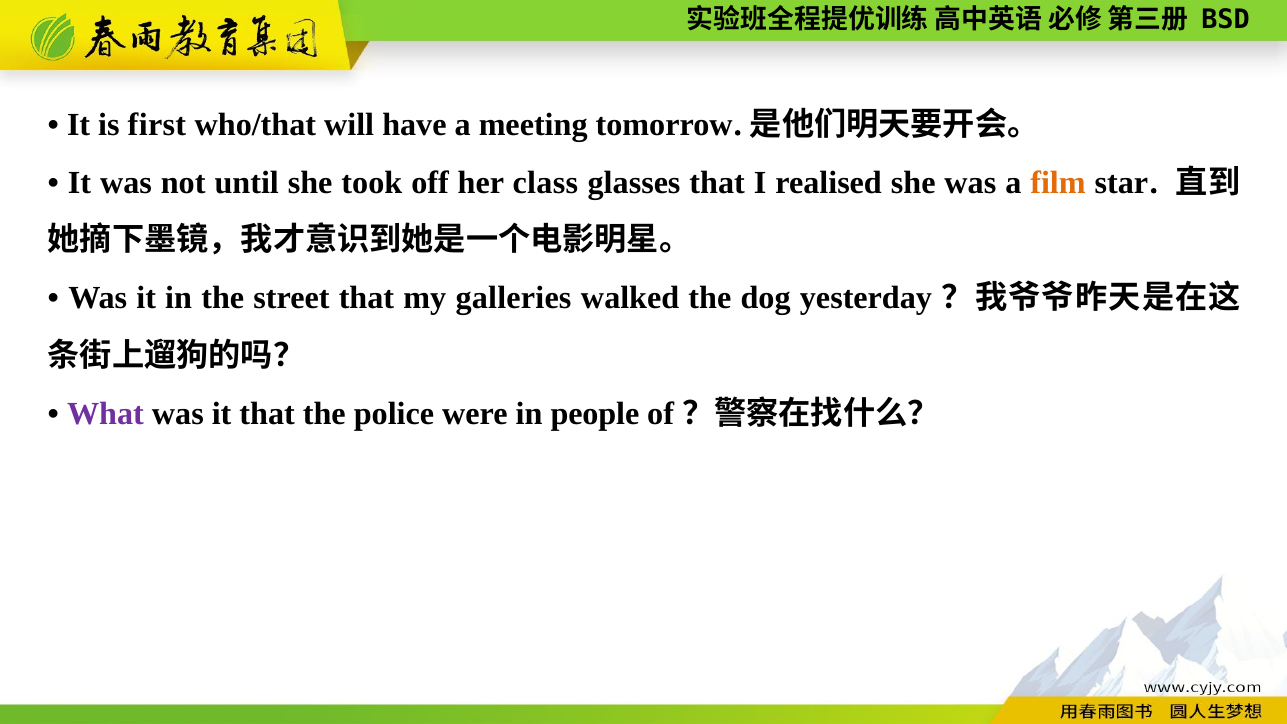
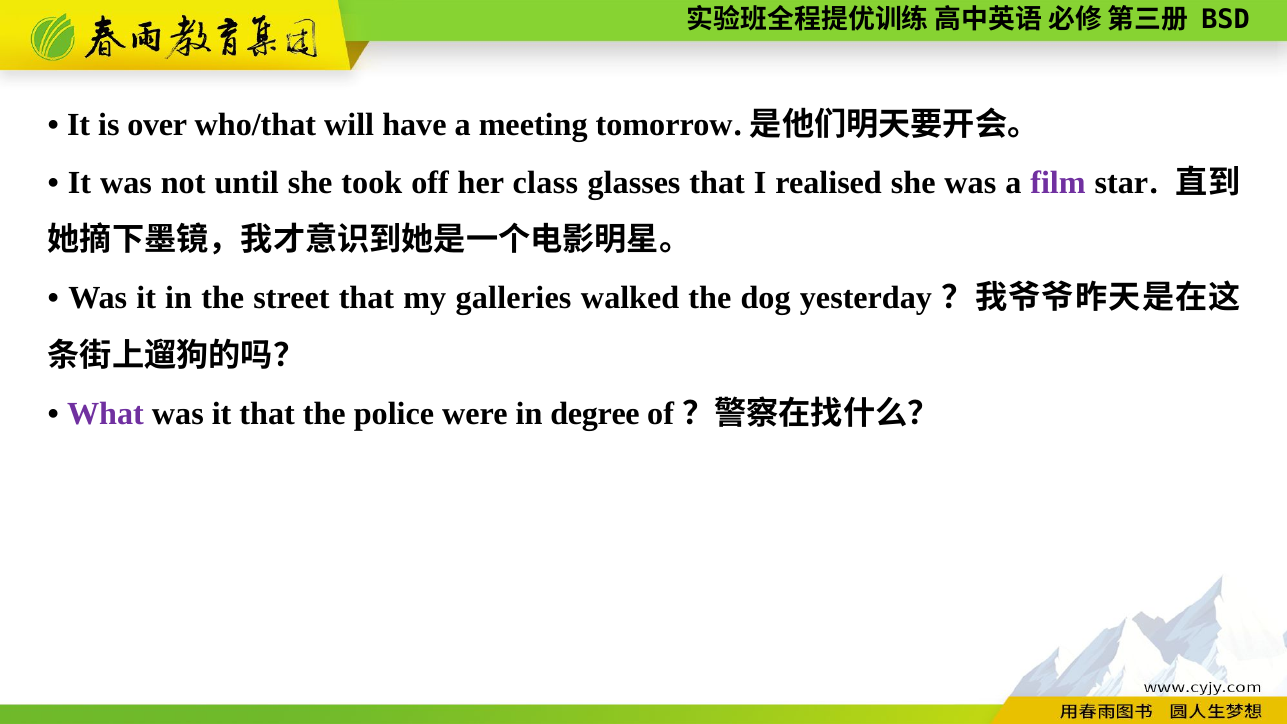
first: first -> over (157, 124)
film colour: orange -> purple (1058, 182)
people: people -> degree (595, 414)
